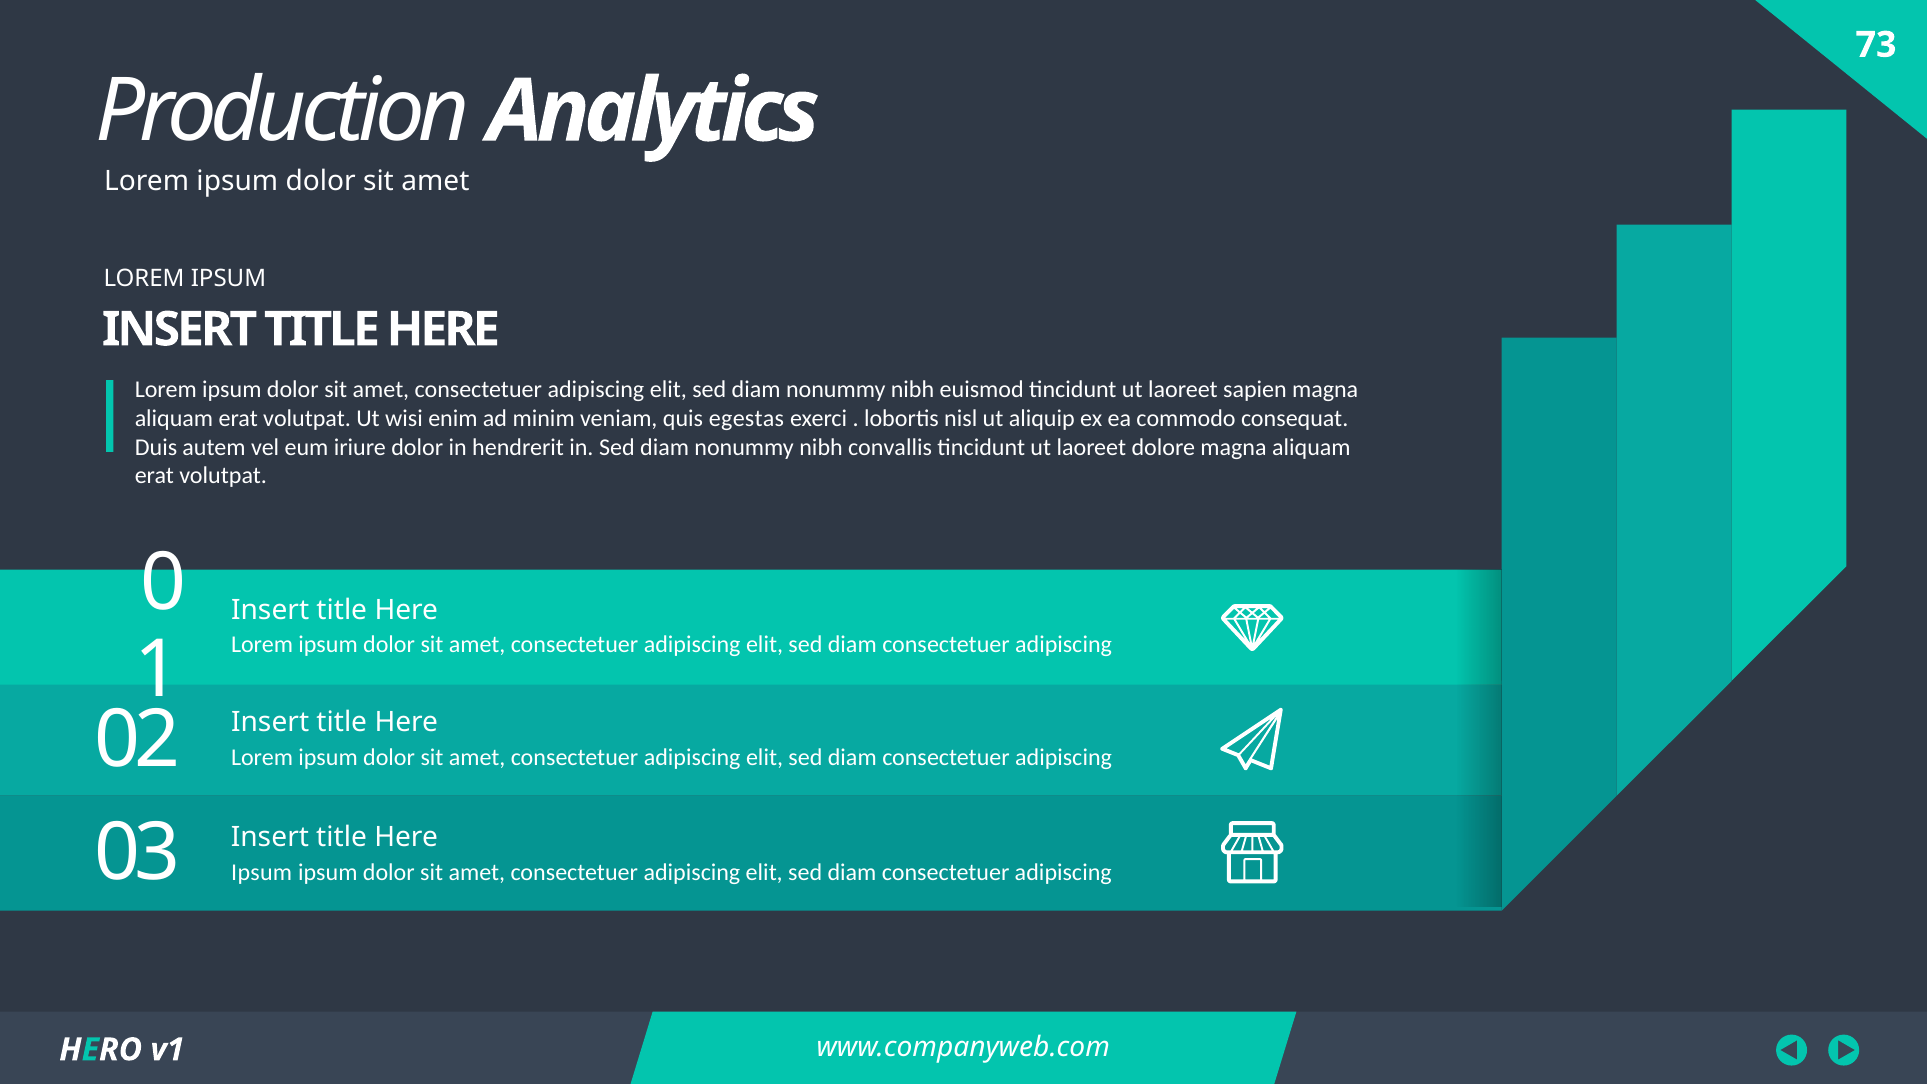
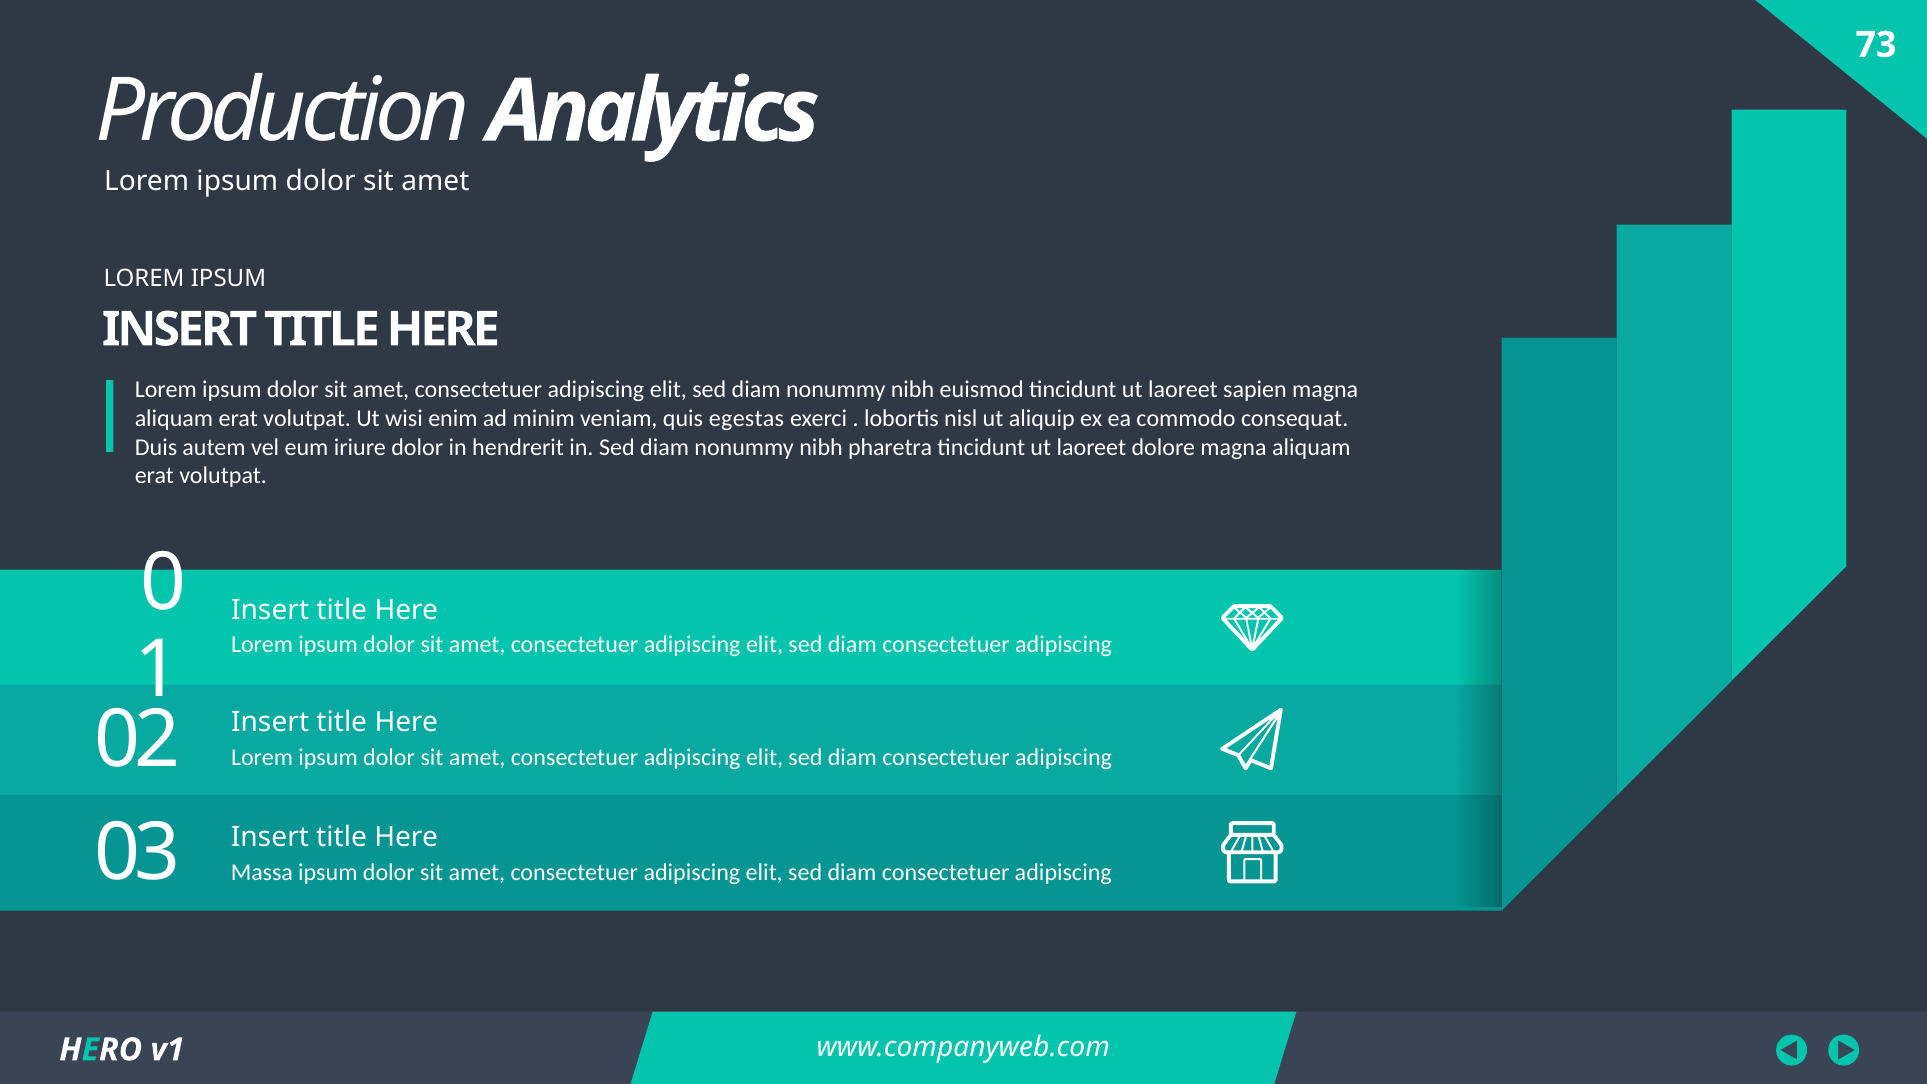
convallis: convallis -> pharetra (890, 447)
Ipsum: Ipsum -> Massa (262, 872)
